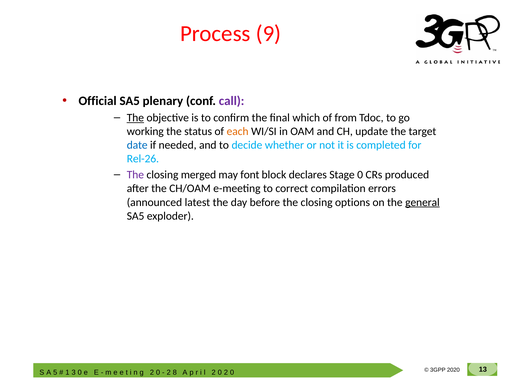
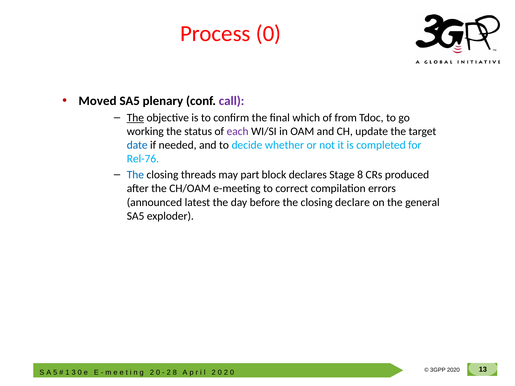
Process 9: 9 -> 0 (268, 34)
Official: Official -> Moved (98, 101)
each colour: orange -> purple (238, 131)
Rel-26: Rel-26 -> Rel-76 (143, 159)
The colour: purple -> blue (135, 175)
merged: merged -> threads (198, 175)
font: font -> part (250, 175)
Stage 0: 0 -> 8 (360, 175)
options: options -> declare (352, 202)
general underline: present -> none (422, 202)
